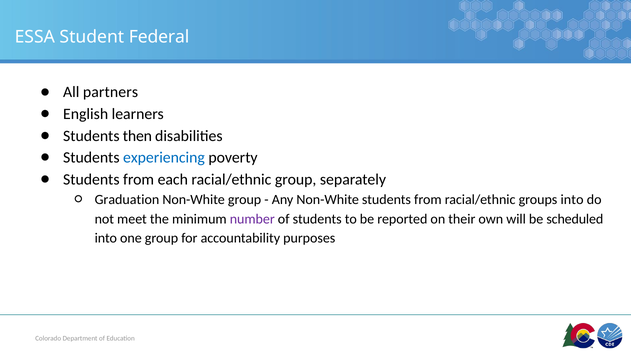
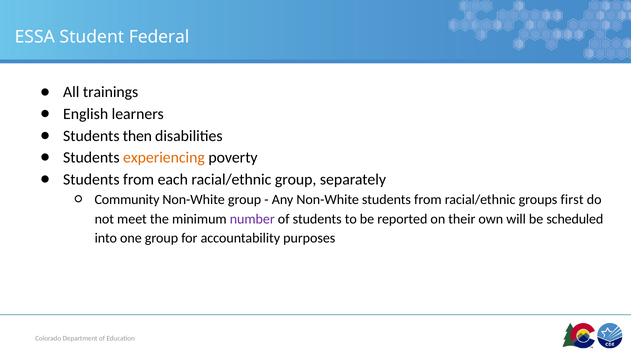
partners: partners -> trainings (111, 92)
experiencing colour: blue -> orange (164, 158)
Graduation: Graduation -> Community (127, 200)
groups into: into -> first (572, 200)
